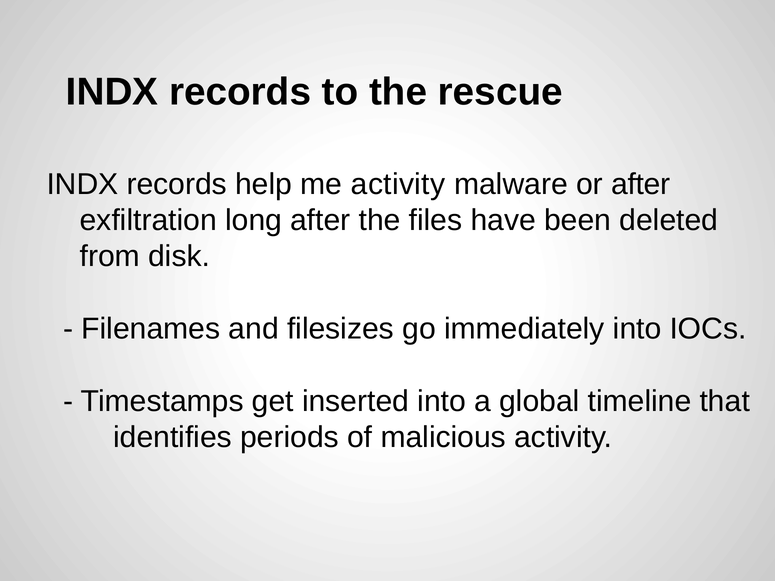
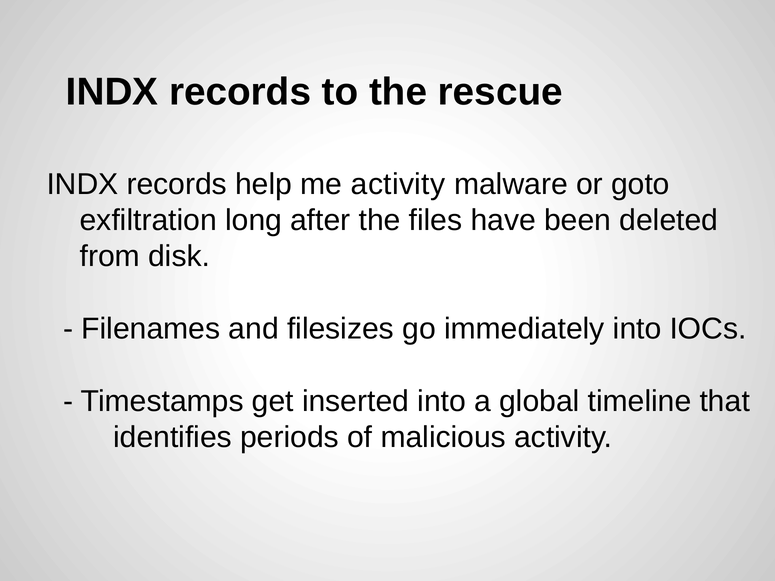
or after: after -> goto (640, 184)
